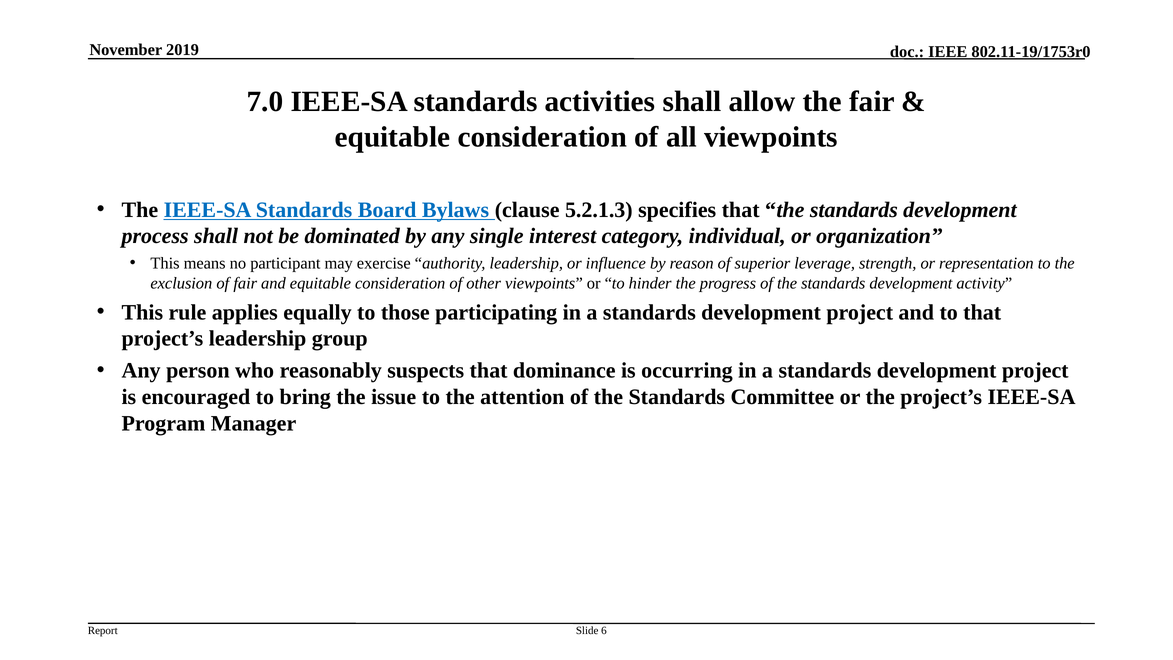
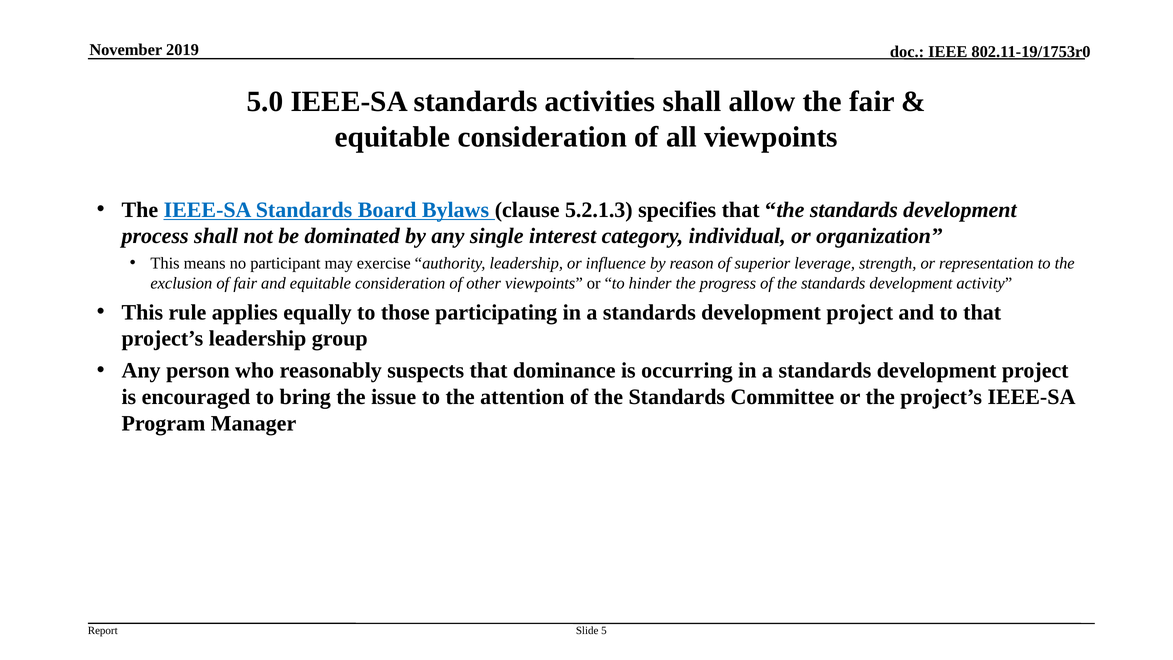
7.0: 7.0 -> 5.0 (265, 102)
6: 6 -> 5 (604, 630)
